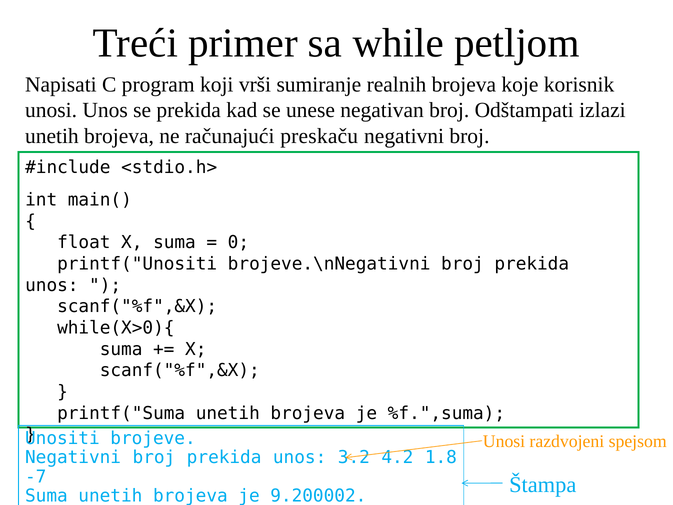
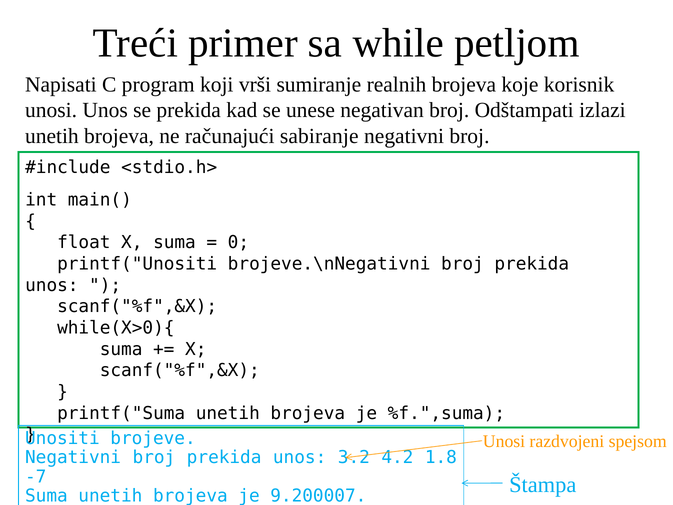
preskaču: preskaču -> sabiranje (319, 136)
9.200002: 9.200002 -> 9.200007 (318, 496)
